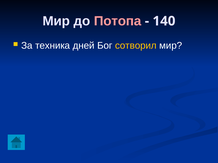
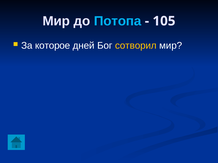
Потопа colour: pink -> light blue (118, 21)
140: 140 -> 105 (164, 21)
техника: техника -> которое (53, 46)
